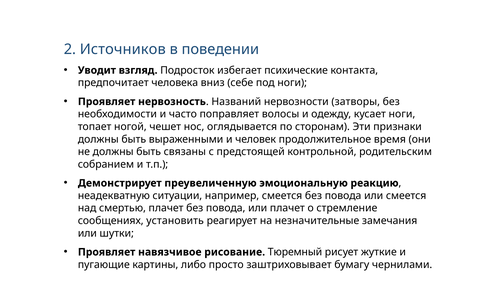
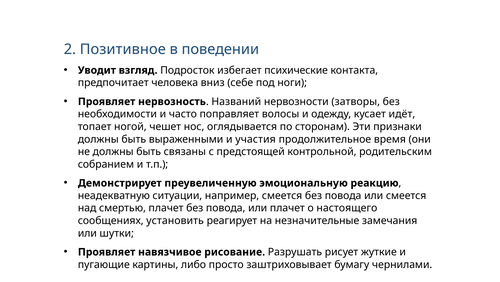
Источников: Источников -> Позитивное (123, 49)
кусает ноги: ноги -> идёт (402, 114)
человек: человек -> участия (256, 139)
стремление: стремление -> настоящего (347, 208)
Тюремный: Тюремный -> Разрушать (295, 251)
